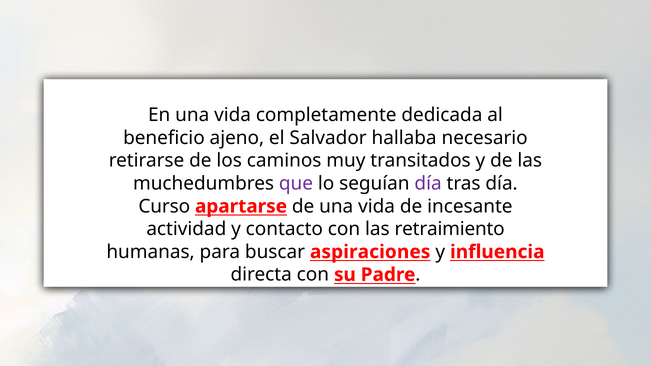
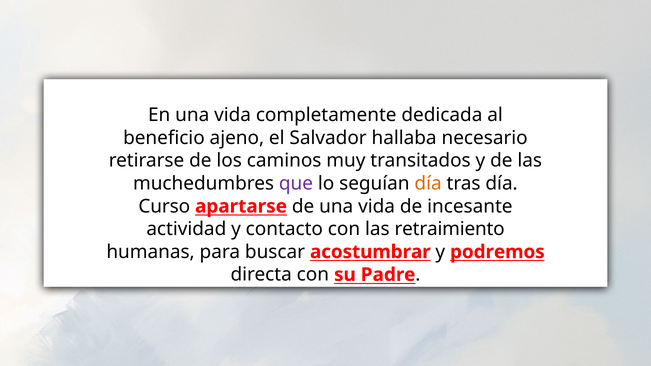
día colour: purple -> orange (428, 184)
aspiraciones: aspiraciones -> acostumbrar (370, 252)
influencia: influencia -> podremos (497, 252)
